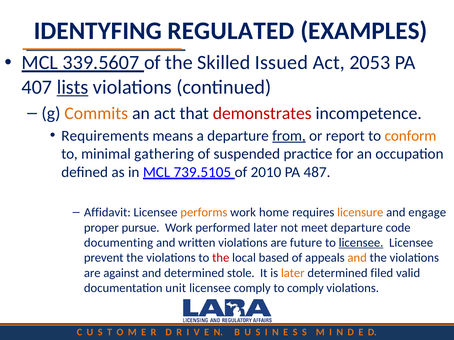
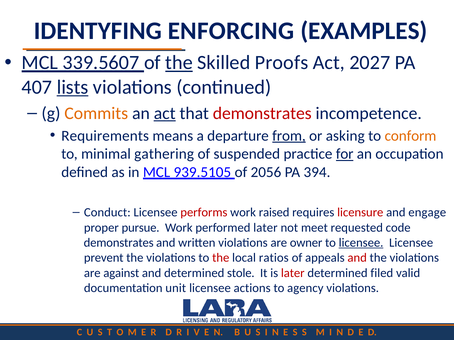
REGULATED: REGULATED -> ENFORCING (231, 31)
the underline: none -> present (179, 63)
Issued: Issued -> Proofs (282, 63)
2053: 2053 -> 2027 (370, 63)
act underline: none -> present (165, 113)
report: report -> asking (345, 136)
for underline: none -> present (345, 154)
739.5105: 739.5105 -> 939.5105 (202, 172)
2010: 2010 -> 2056 (266, 172)
487: 487 -> 394 (317, 172)
Affidavit: Affidavit -> Conduct (107, 213)
performs colour: orange -> red (204, 213)
home: home -> raised (274, 213)
licensure colour: orange -> red (360, 213)
meet departure: departure -> requested (357, 228)
documenting: documenting -> demonstrates (119, 243)
future: future -> owner (306, 243)
based: based -> ratios (274, 258)
and colour: orange -> red (357, 258)
later colour: orange -> red (293, 273)
licensee comply: comply -> actions (252, 288)
to comply: comply -> agency (305, 288)
